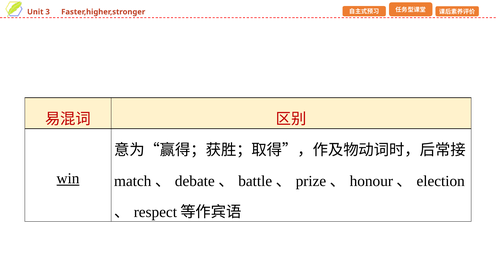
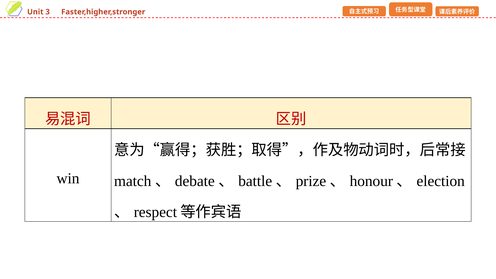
win underline: present -> none (68, 179)
